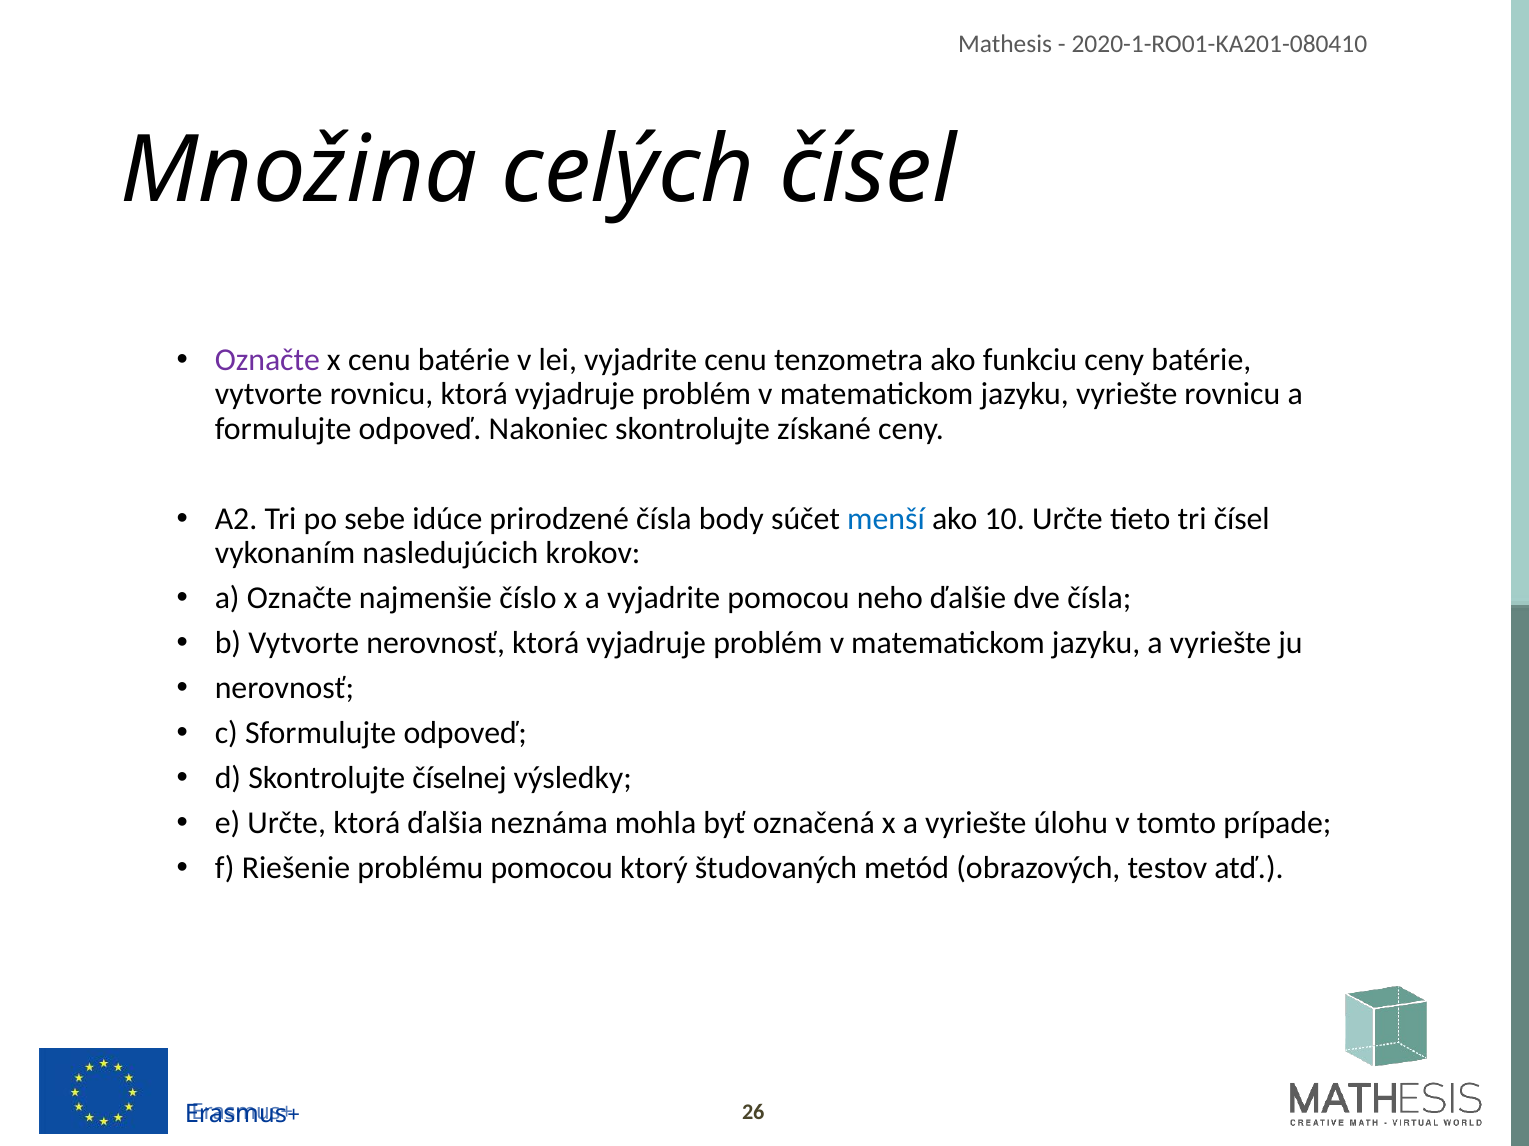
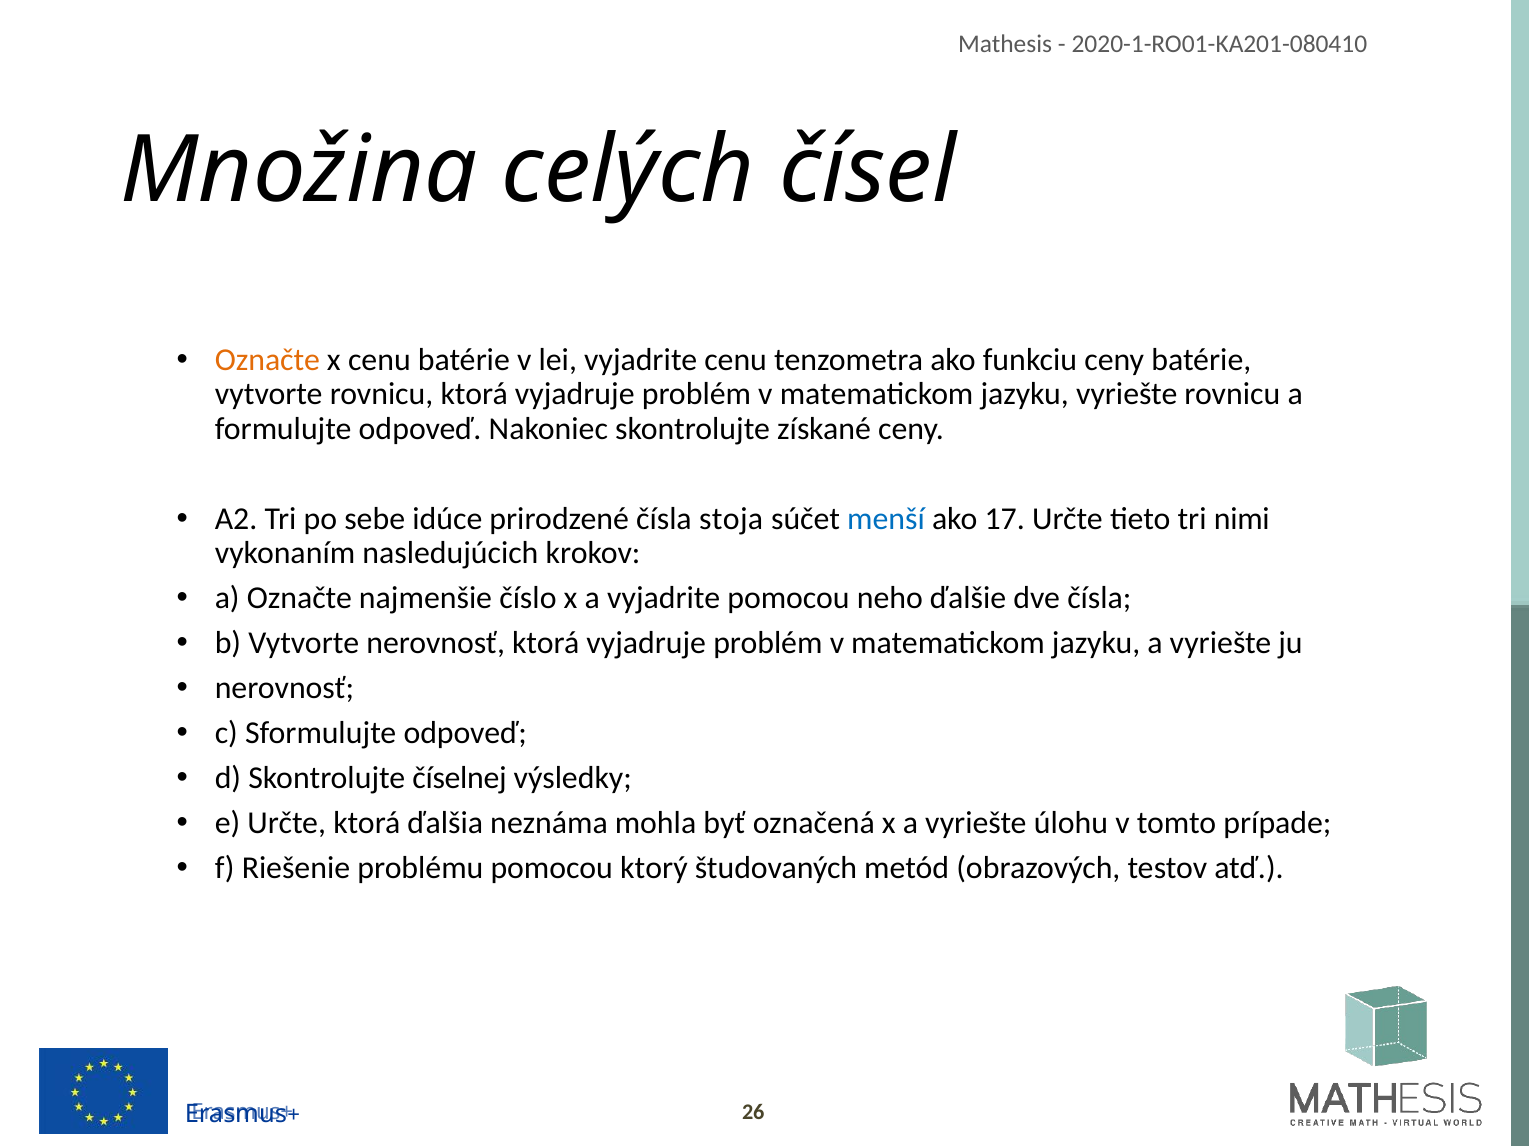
Označte colour: purple -> orange (267, 360)
body: body -> stoja (731, 519)
10: 10 -> 17 (1005, 519)
tri čísel: čísel -> nimi (1242, 519)
